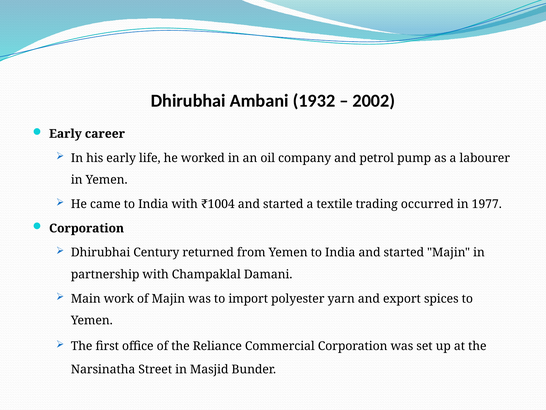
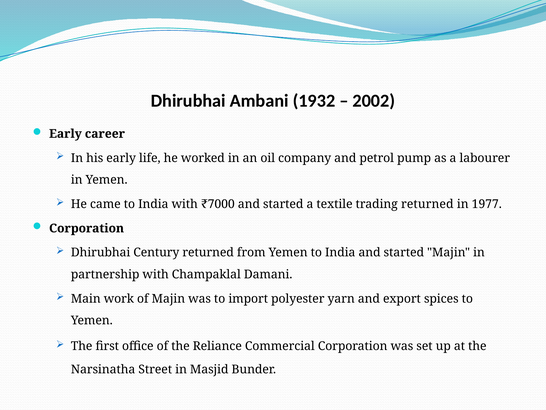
₹1004: ₹1004 -> ₹7000 (218, 204)
trading occurred: occurred -> returned (427, 204)
